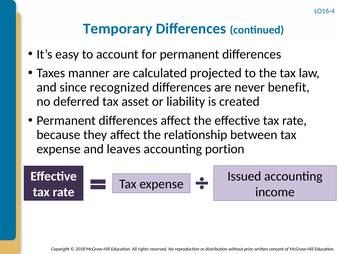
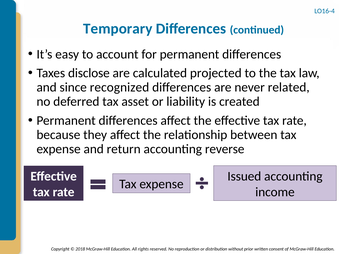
manner: manner -> disclose (89, 73)
benefit: benefit -> related (289, 87)
leaves: leaves -> return (124, 149)
portion: portion -> reverse (225, 149)
